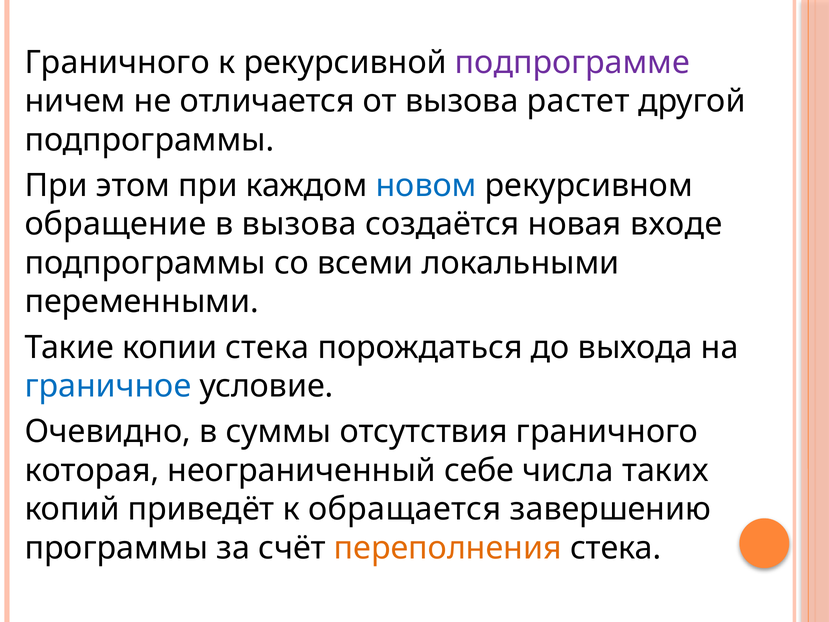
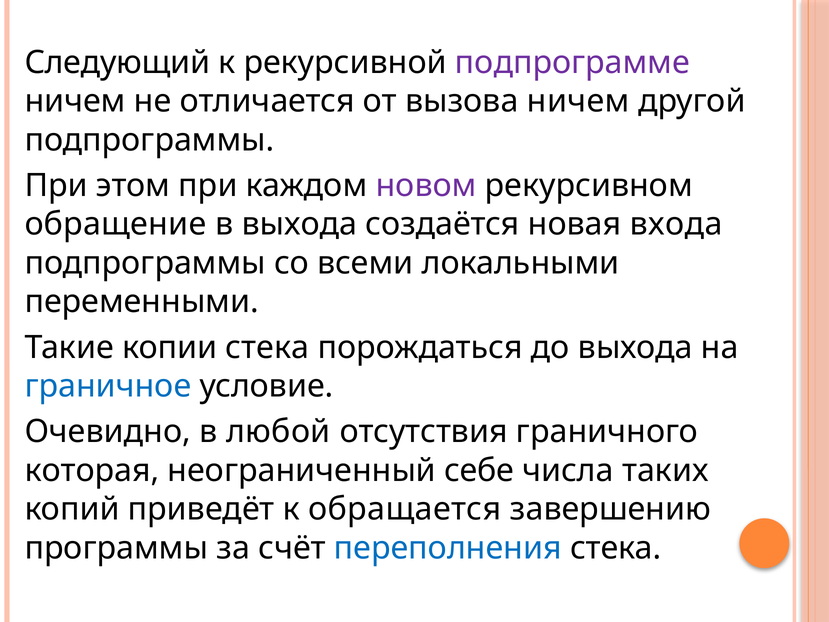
Граничного: Граничного -> Следующий (117, 62)
вызова растет: растет -> ничем (578, 101)
новом colour: blue -> purple (426, 185)
в вызова: вызова -> выхода (299, 224)
входе: входе -> входа (676, 224)
суммы: суммы -> любой (278, 432)
переполнения colour: orange -> blue (448, 548)
